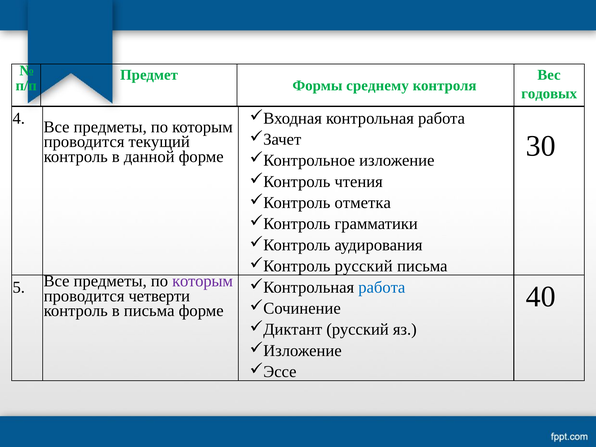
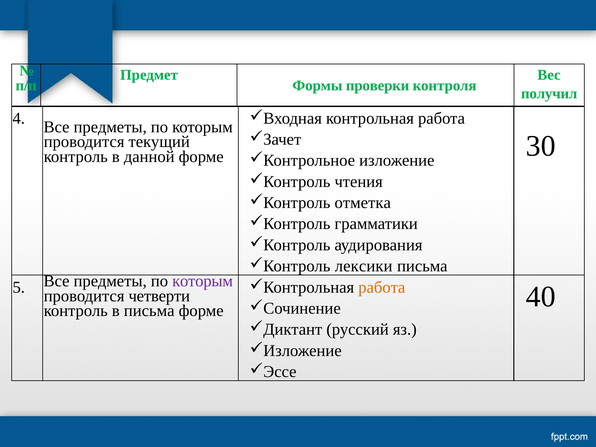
среднему: среднему -> проверки (378, 86)
годовых: годовых -> получил (549, 94)
русский: русский -> лексики (364, 266)
работа colour: blue -> orange (382, 287)
